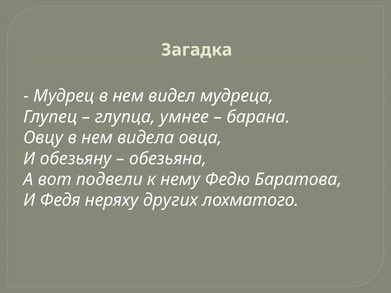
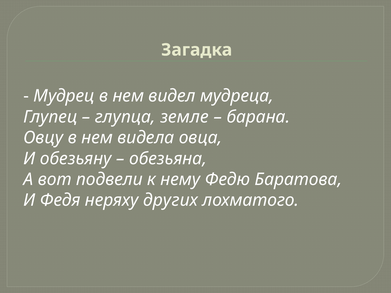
умнее: умнее -> земле (184, 117)
